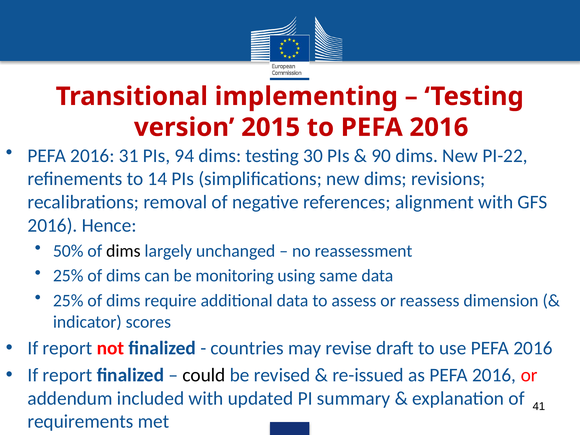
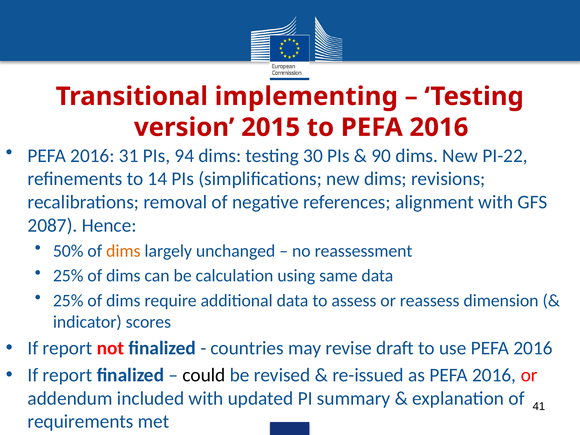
2016: 2016 -> 2087 (53, 225)
dims colour: black -> orange (123, 251)
monitoring: monitoring -> calculation (235, 276)
